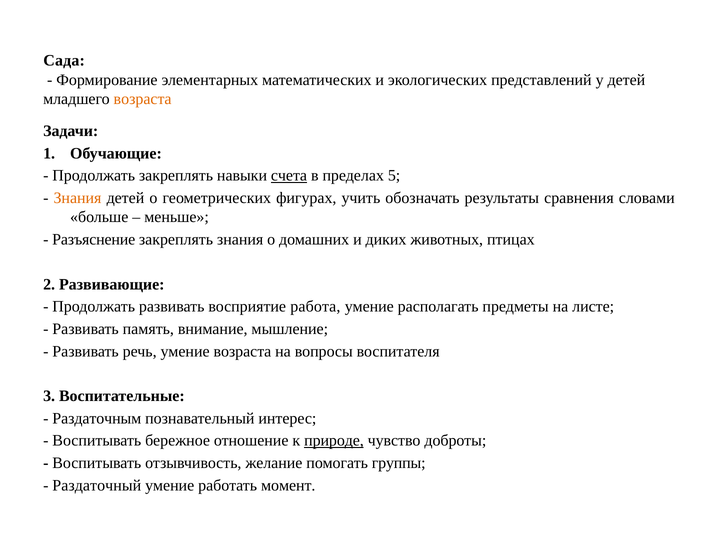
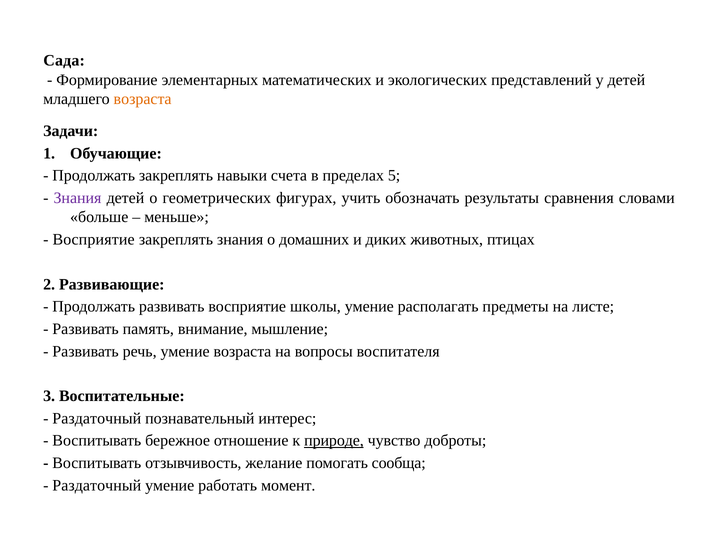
счета underline: present -> none (289, 176)
Знания colour: orange -> purple (77, 198)
Разъяснение: Разъяснение -> Восприятие (94, 240)
работа: работа -> школы (315, 307)
Раздаточным: Раздаточным -> Раздаточный (97, 419)
группы: группы -> сообща (399, 463)
